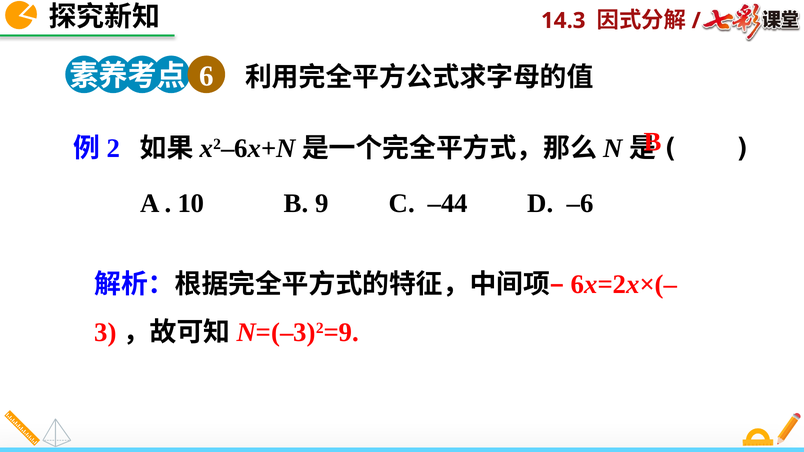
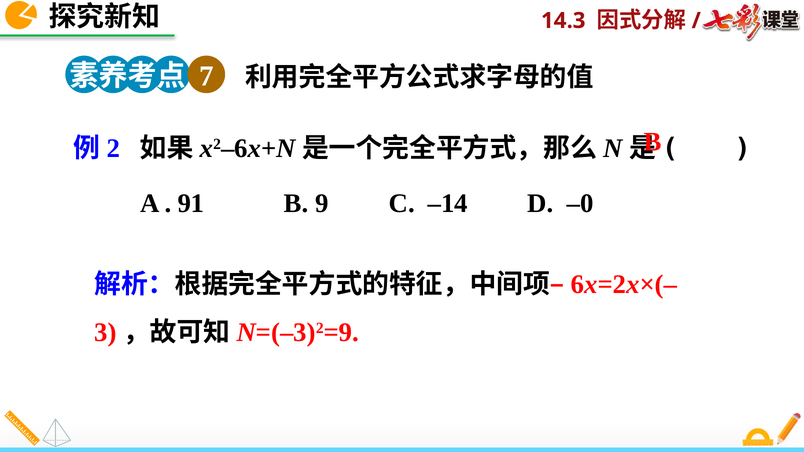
6: 6 -> 7 (207, 76)
10: 10 -> 91 (191, 204)
–44: –44 -> –14 (448, 204)
–6: –6 -> –0 (580, 204)
